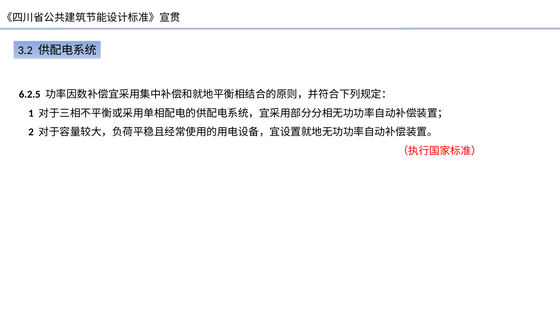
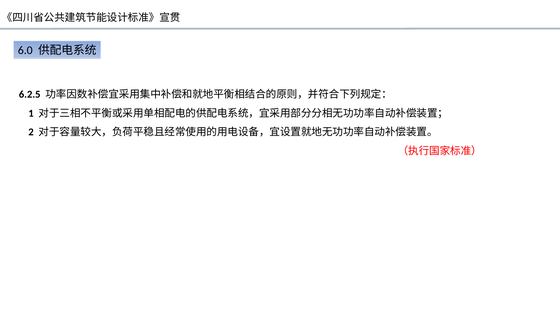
3.2: 3.2 -> 6.0 (25, 50)
